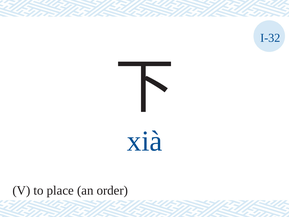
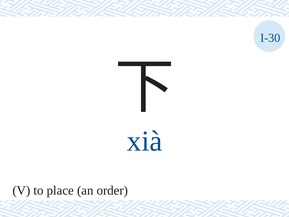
I-32: I-32 -> I-30 (270, 38)
